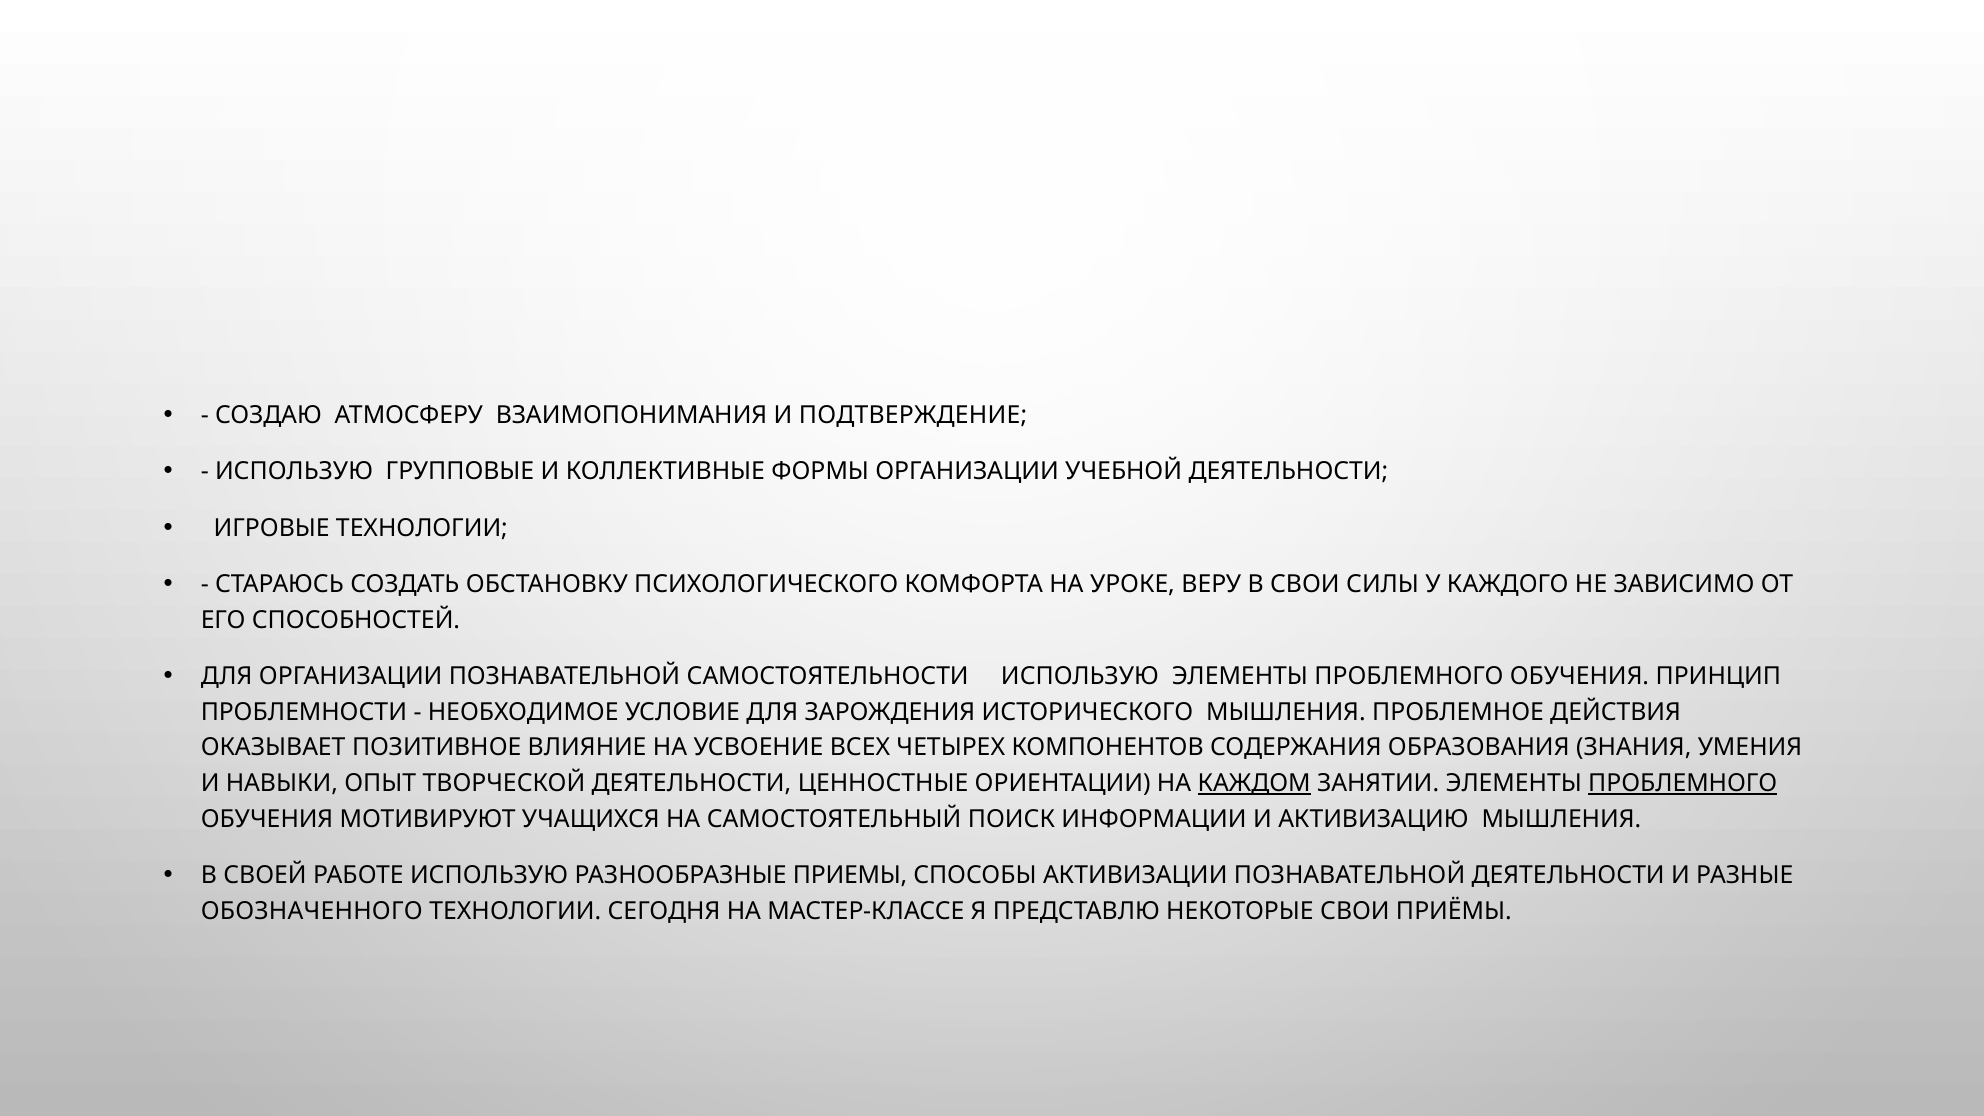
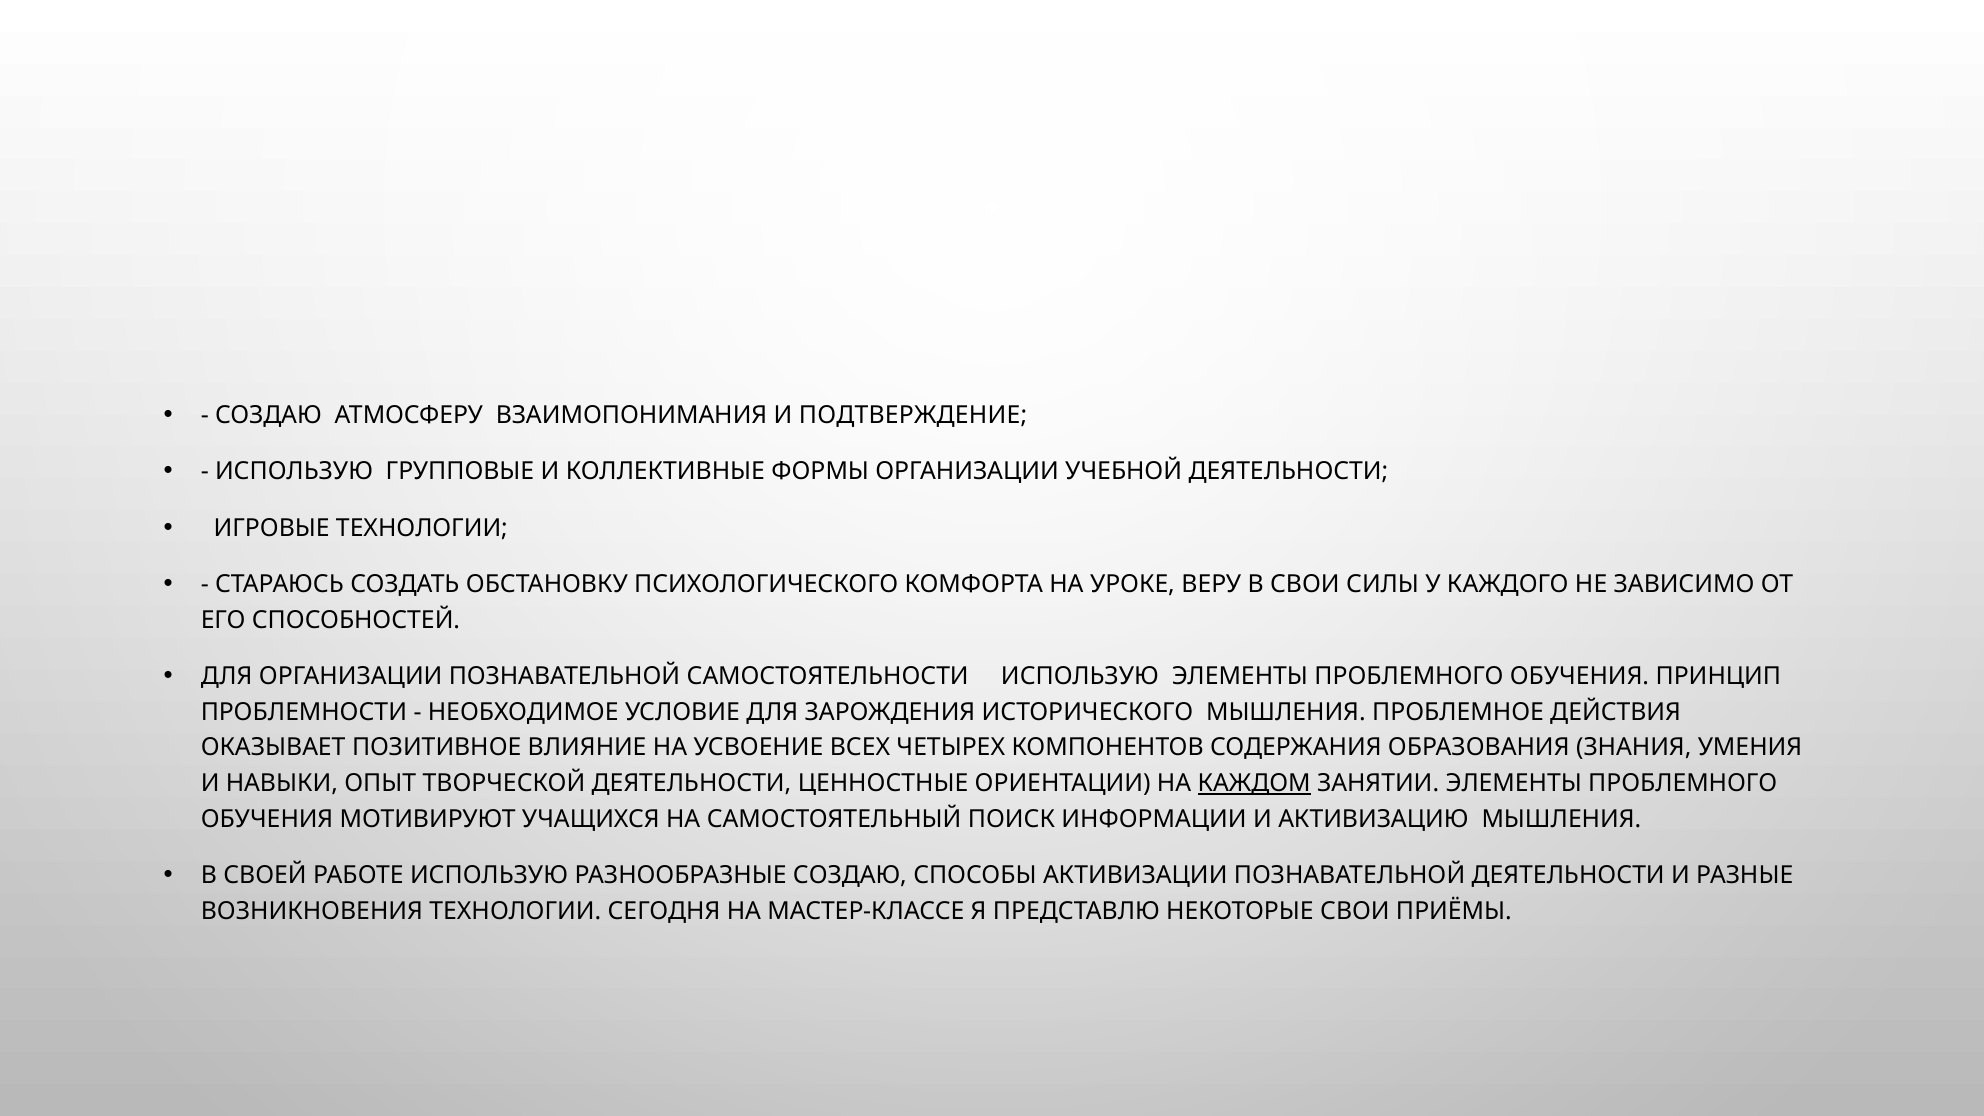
ПРОБЛЕМНОГО underline: present -> none (1683, 783)
РАЗНООБРАЗНЫЕ ПРИЕМЫ: ПРИЕМЫ -> СОЗДАЮ (850, 875)
ОБОЗНАЧЕННОГО: ОБОЗНАЧЕННОГО -> ВОЗНИКНОВЕНИЯ (312, 911)
